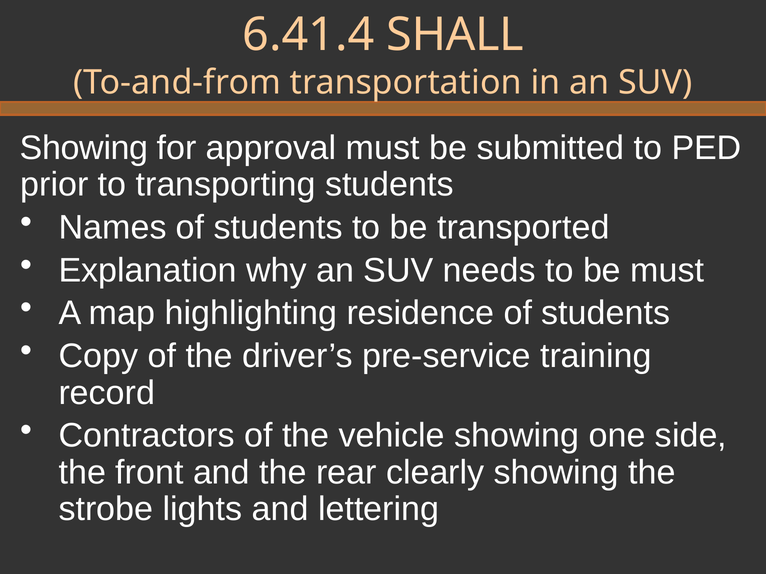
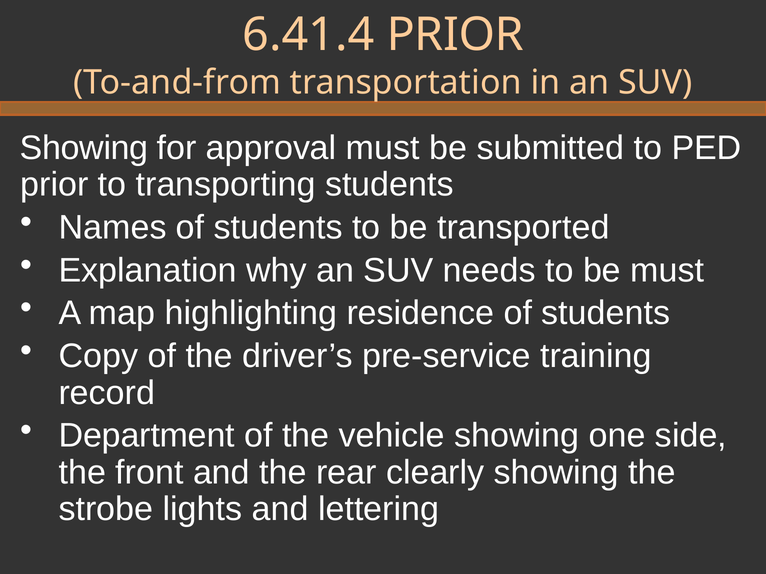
6.41.4 SHALL: SHALL -> PRIOR (455, 35)
Contractors: Contractors -> Department (147, 436)
